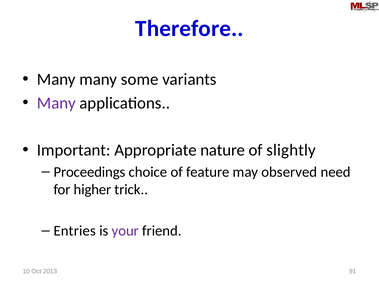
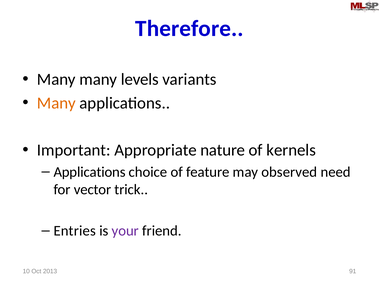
some: some -> levels (140, 80)
Many colour: purple -> orange (56, 103)
slightly: slightly -> kernels (291, 150)
Proceedings: Proceedings -> Applications (90, 172)
higher: higher -> vector (92, 190)
